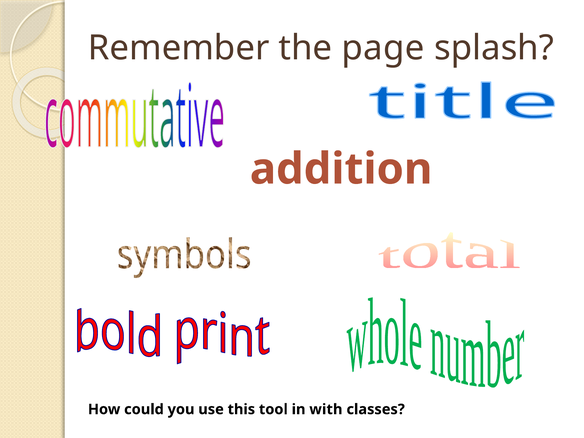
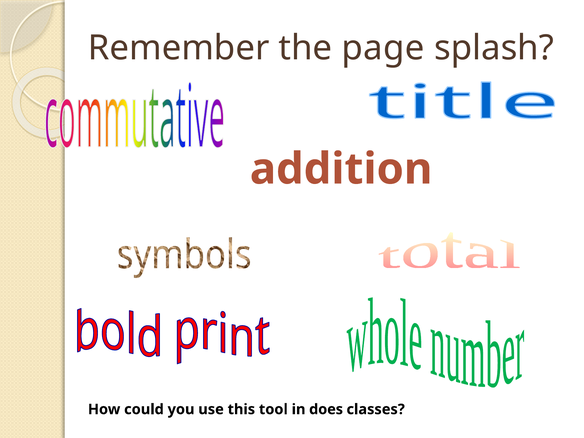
with: with -> does (326, 409)
